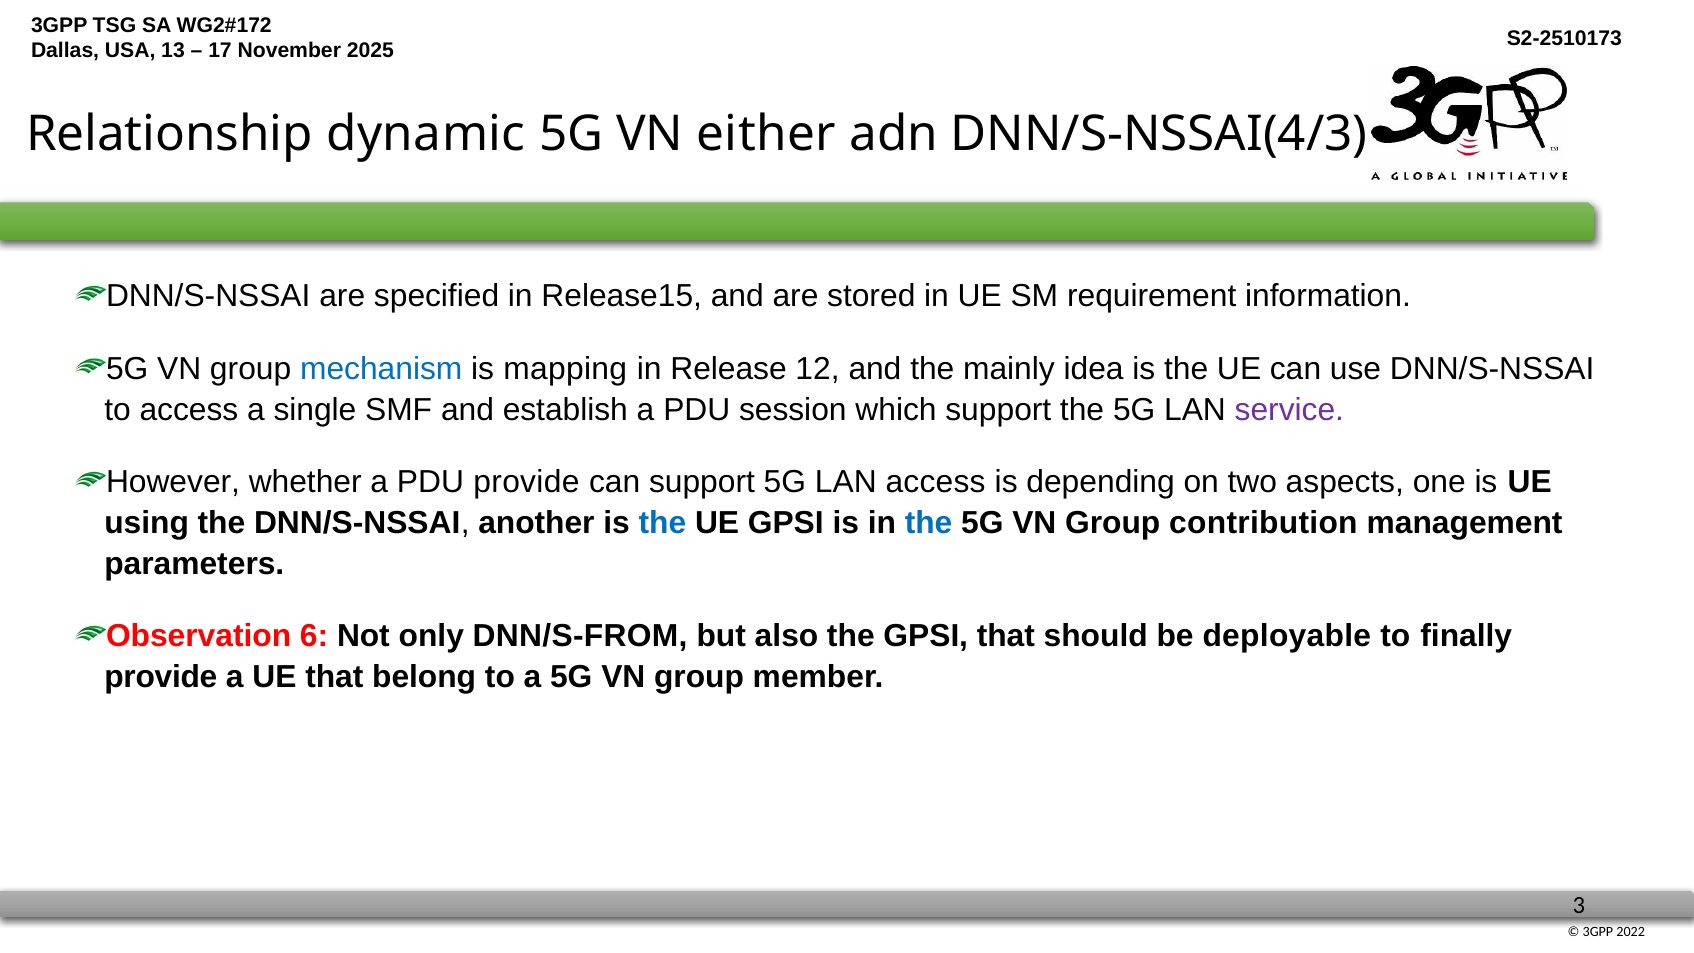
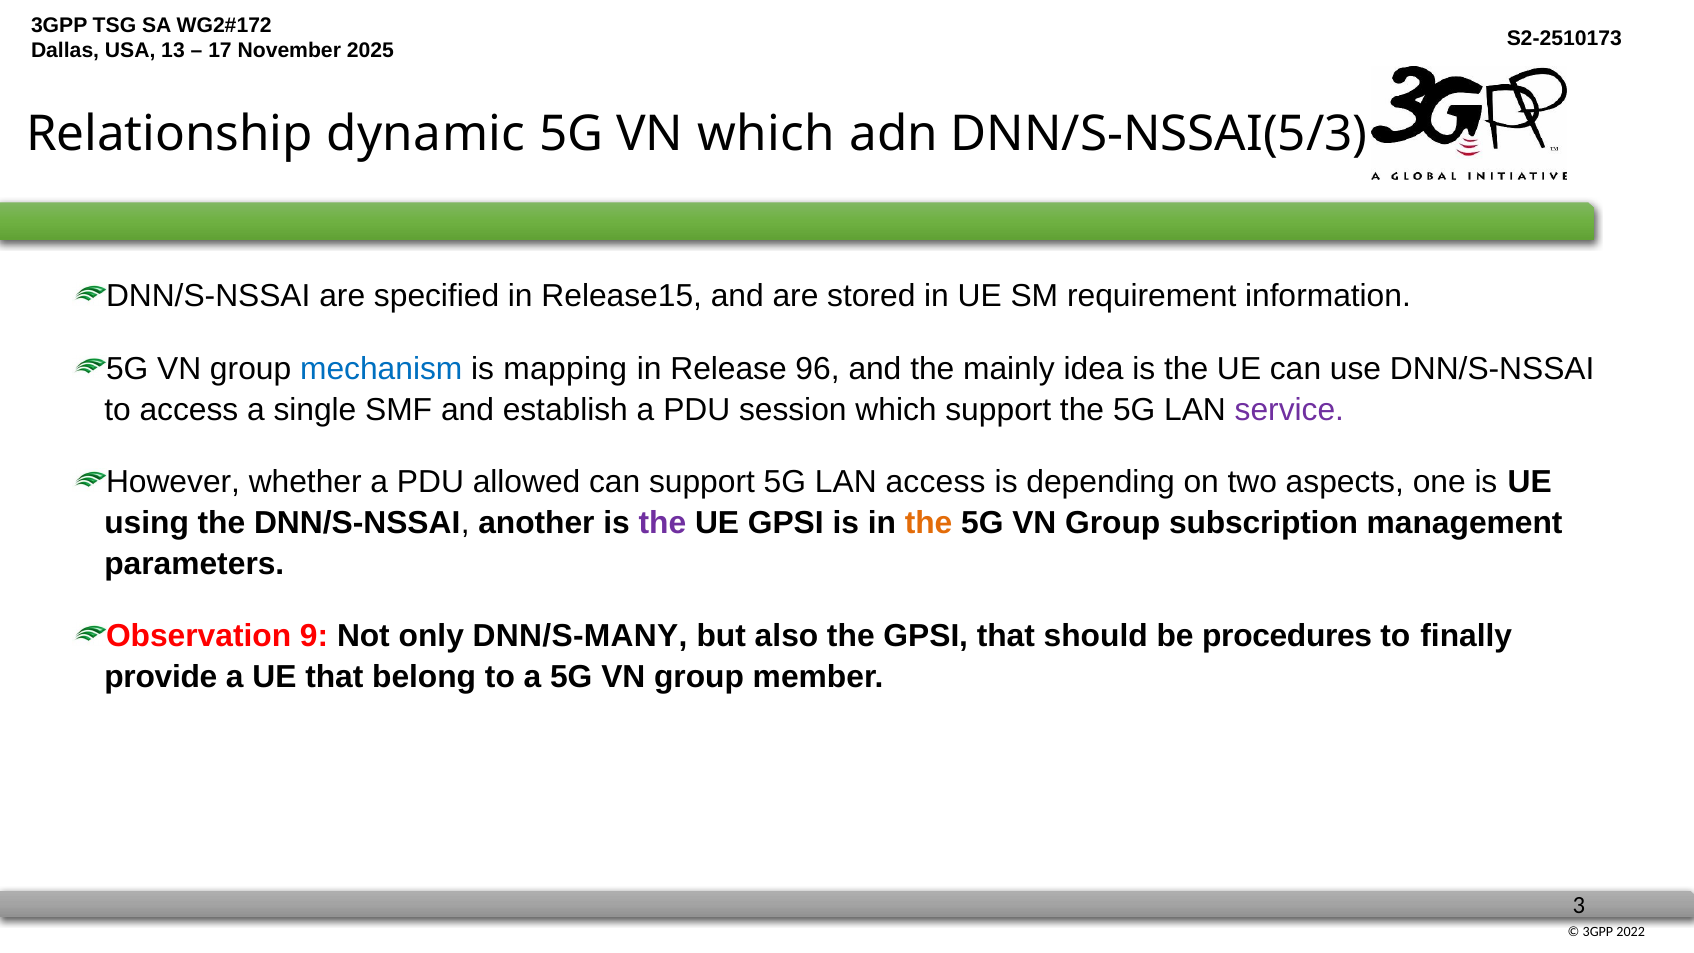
VN either: either -> which (766, 135)
DNN/S-NSSAI(4/3: DNN/S-NSSAI(4/3 -> DNN/S-NSSAI(5/3 (1159, 135)
12: 12 -> 96 (818, 369)
PDU provide: provide -> allowed (527, 482)
the colour: blue -> purple (662, 523)
the colour: blue -> orange (929, 523)
contribution: contribution -> subscription (1264, 523)
6: 6 -> 9 (314, 636)
DNN/S-FROM: DNN/S-FROM -> DNN/S-MANY (580, 636)
deployable: deployable -> procedures (1287, 636)
